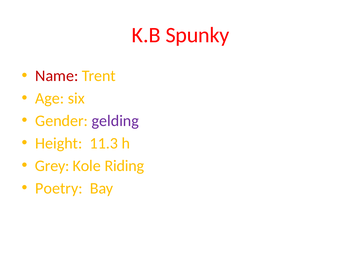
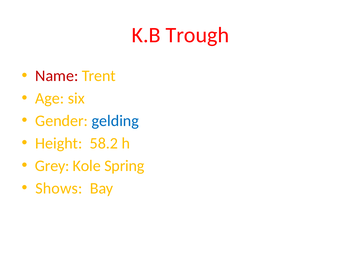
Spunky: Spunky -> Trough (197, 35)
gelding colour: purple -> blue (115, 121)
11.3: 11.3 -> 58.2 (104, 143)
Riding: Riding -> Spring (124, 166)
Poetry: Poetry -> Shows (59, 188)
